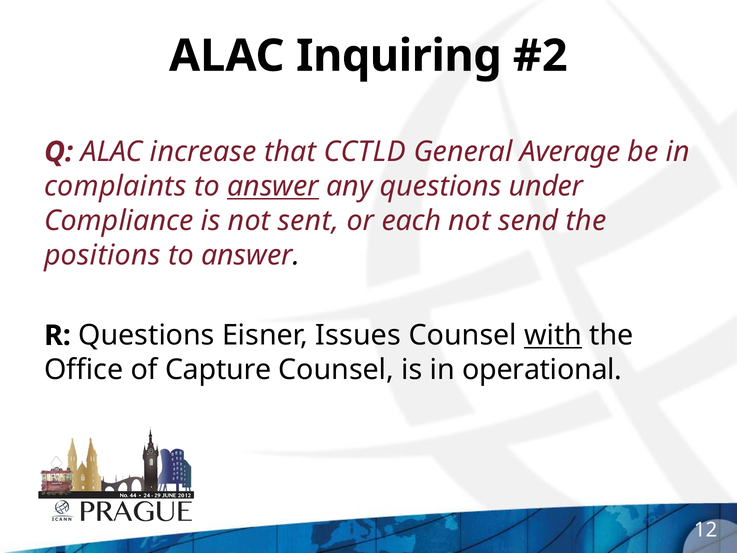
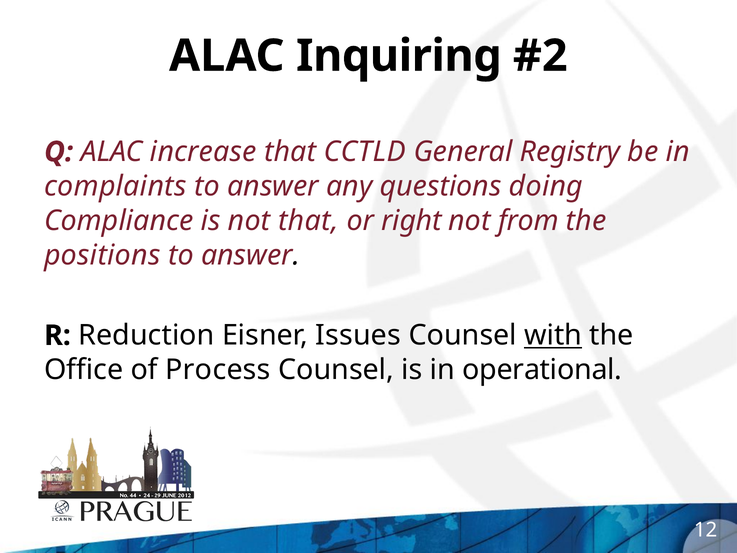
Average: Average -> Registry (570, 152)
answer underline: present -> none (273, 186)
under: under -> doing (546, 186)
not sent: sent -> that (308, 221)
each: each -> right (412, 221)
send: send -> from (528, 221)
R Questions: Questions -> Reduction (146, 335)
Capture: Capture -> Process (218, 370)
